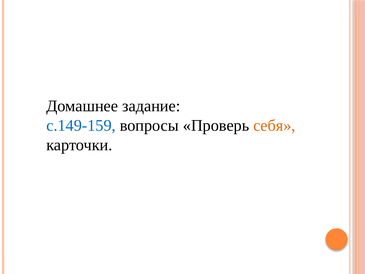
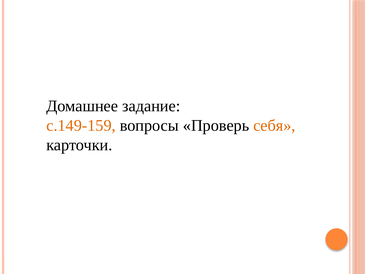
с.149-159 colour: blue -> orange (81, 125)
